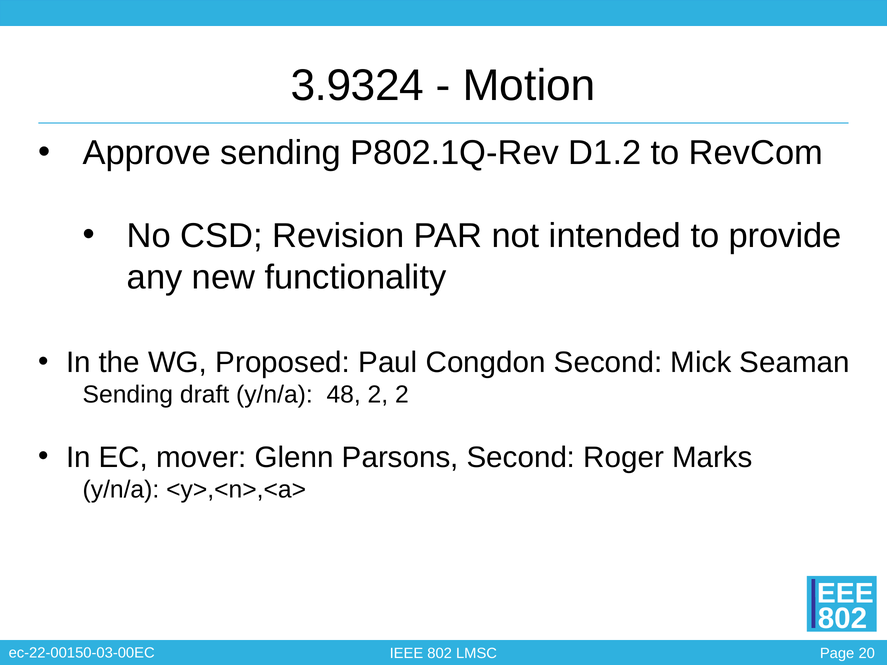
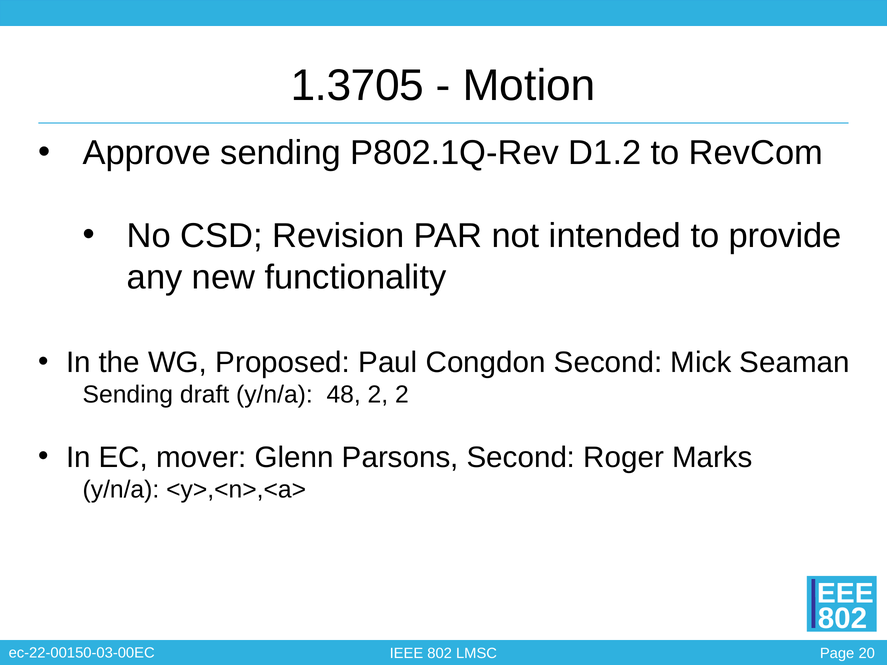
3.9324: 3.9324 -> 1.3705 (357, 86)
